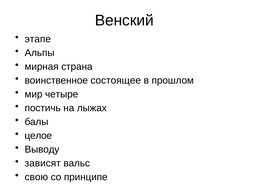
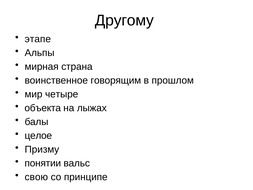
Венский: Венский -> Другому (124, 20)
состоящее: состоящее -> говорящим (116, 80)
постичь: постичь -> объекта (43, 108)
Выводу: Выводу -> Призму (42, 149)
зависят: зависят -> понятии (43, 163)
